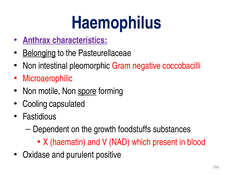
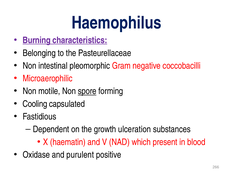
Anthrax: Anthrax -> Burning (37, 40)
Belonging underline: present -> none (39, 53)
foodstuffs: foodstuffs -> ulceration (135, 129)
